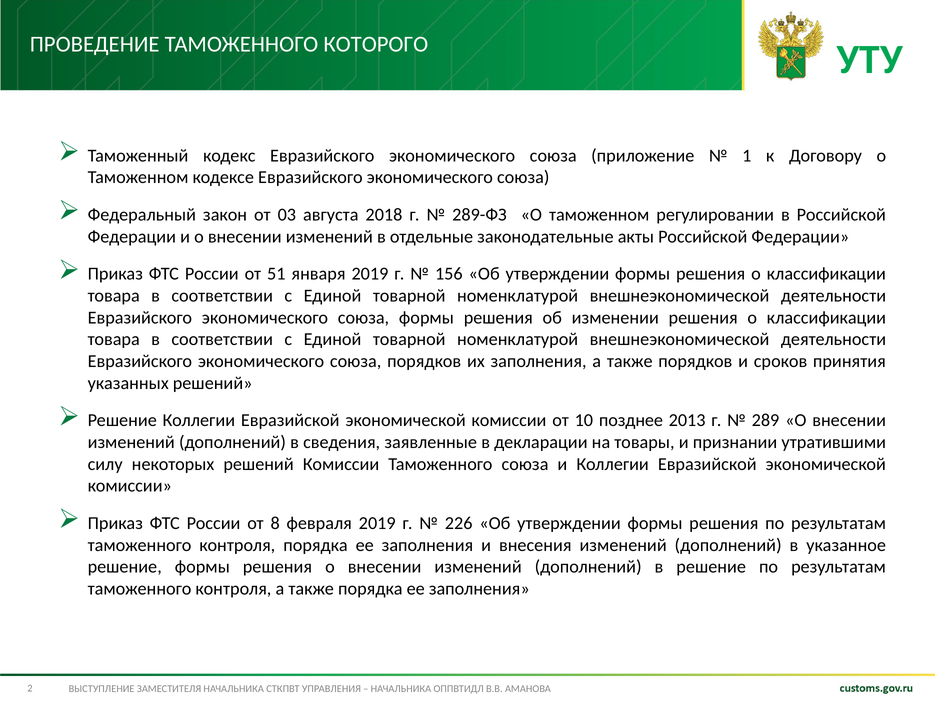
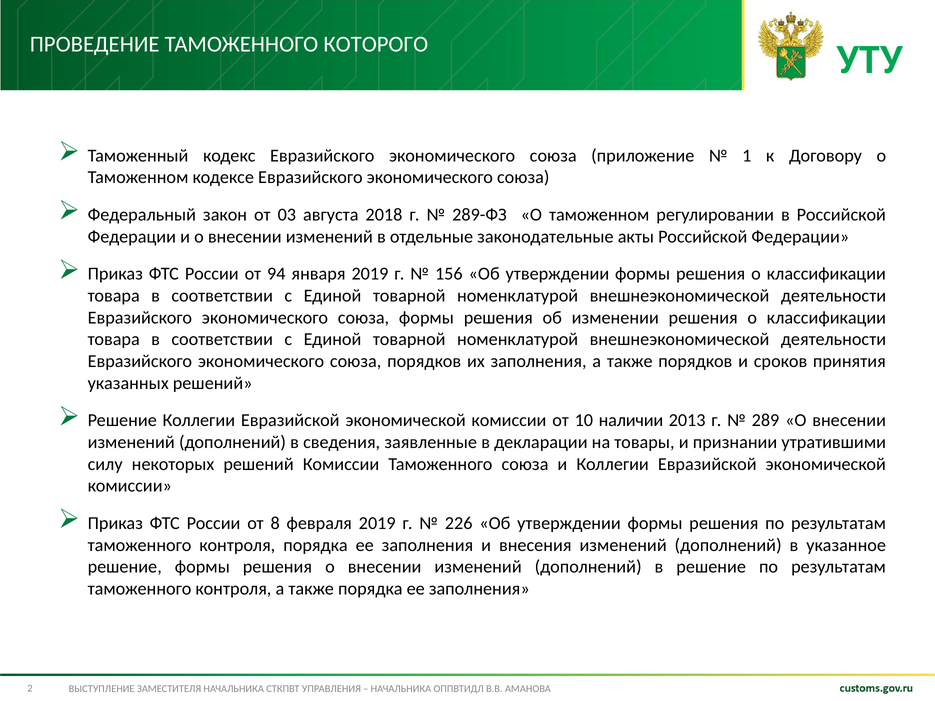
51: 51 -> 94 (276, 274)
позднее: позднее -> наличии (631, 421)
